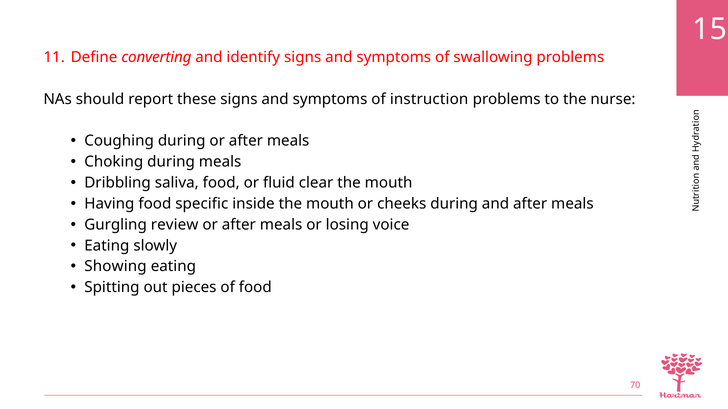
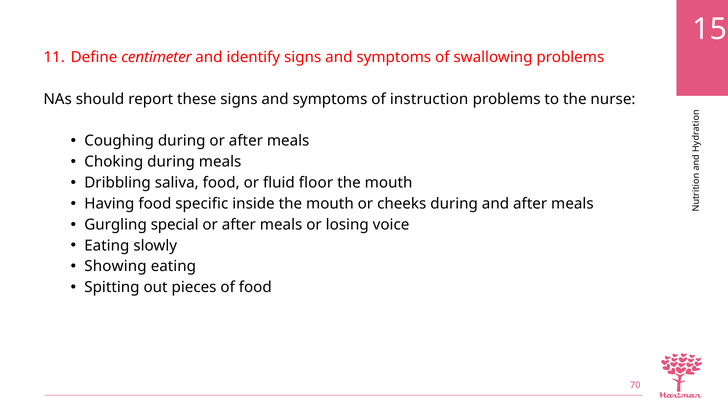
converting: converting -> centimeter (156, 57)
clear: clear -> floor (316, 183)
review: review -> special (175, 225)
